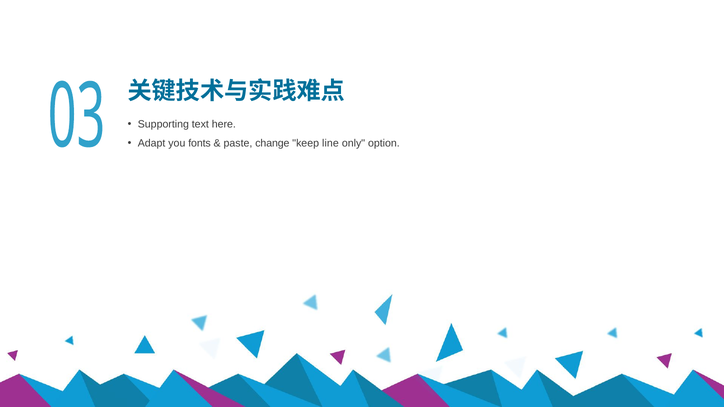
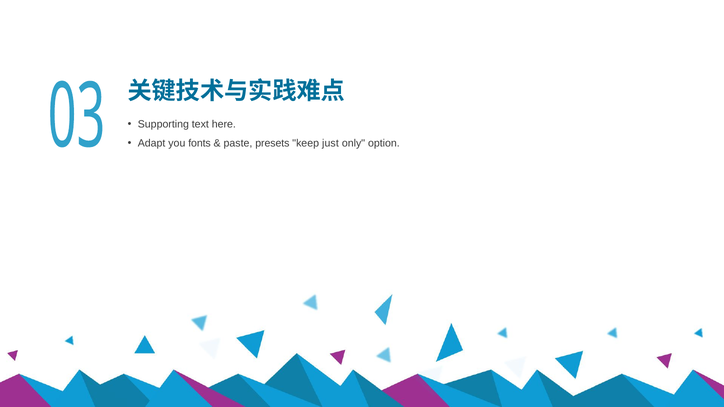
change: change -> presets (272, 143)
line: line -> just (330, 143)
